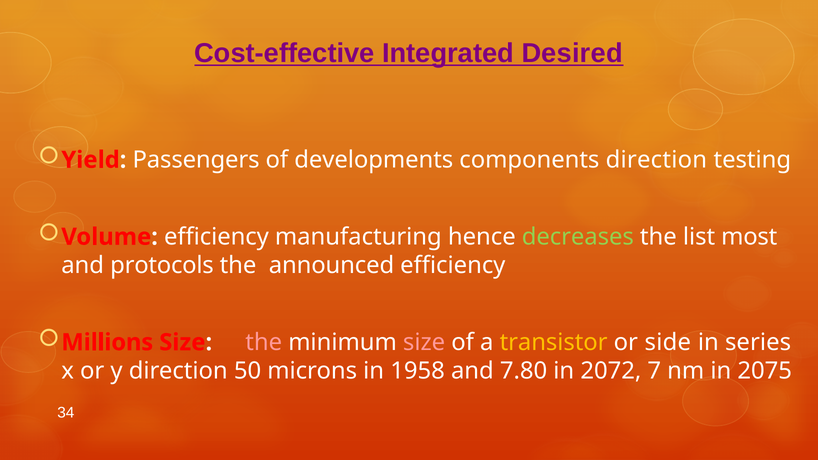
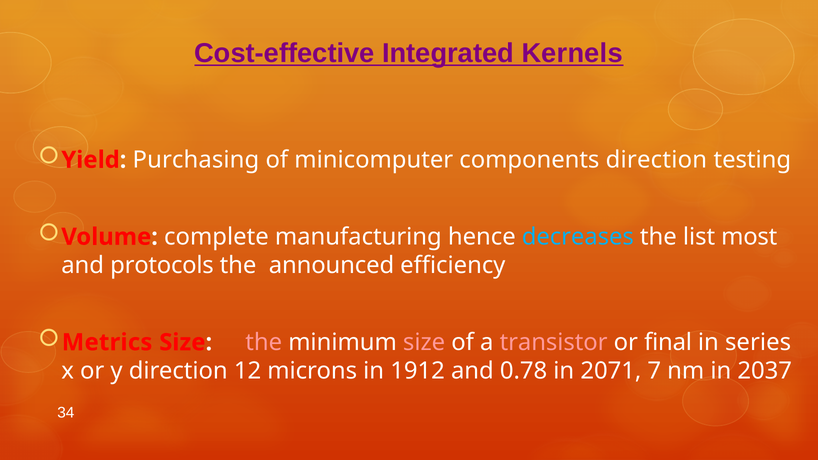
Desired: Desired -> Kernels (572, 53)
Passengers: Passengers -> Purchasing (196, 160)
developments: developments -> minicomputer (374, 160)
Volume efficiency: efficiency -> complete (216, 237)
decreases colour: light green -> light blue (578, 237)
Millions: Millions -> Metrics (107, 342)
transistor colour: yellow -> pink (554, 342)
side: side -> final (668, 342)
50: 50 -> 12 (248, 371)
1958: 1958 -> 1912 (418, 371)
7.80: 7.80 -> 0.78 (524, 371)
2072: 2072 -> 2071 (611, 371)
2075: 2075 -> 2037 (765, 371)
